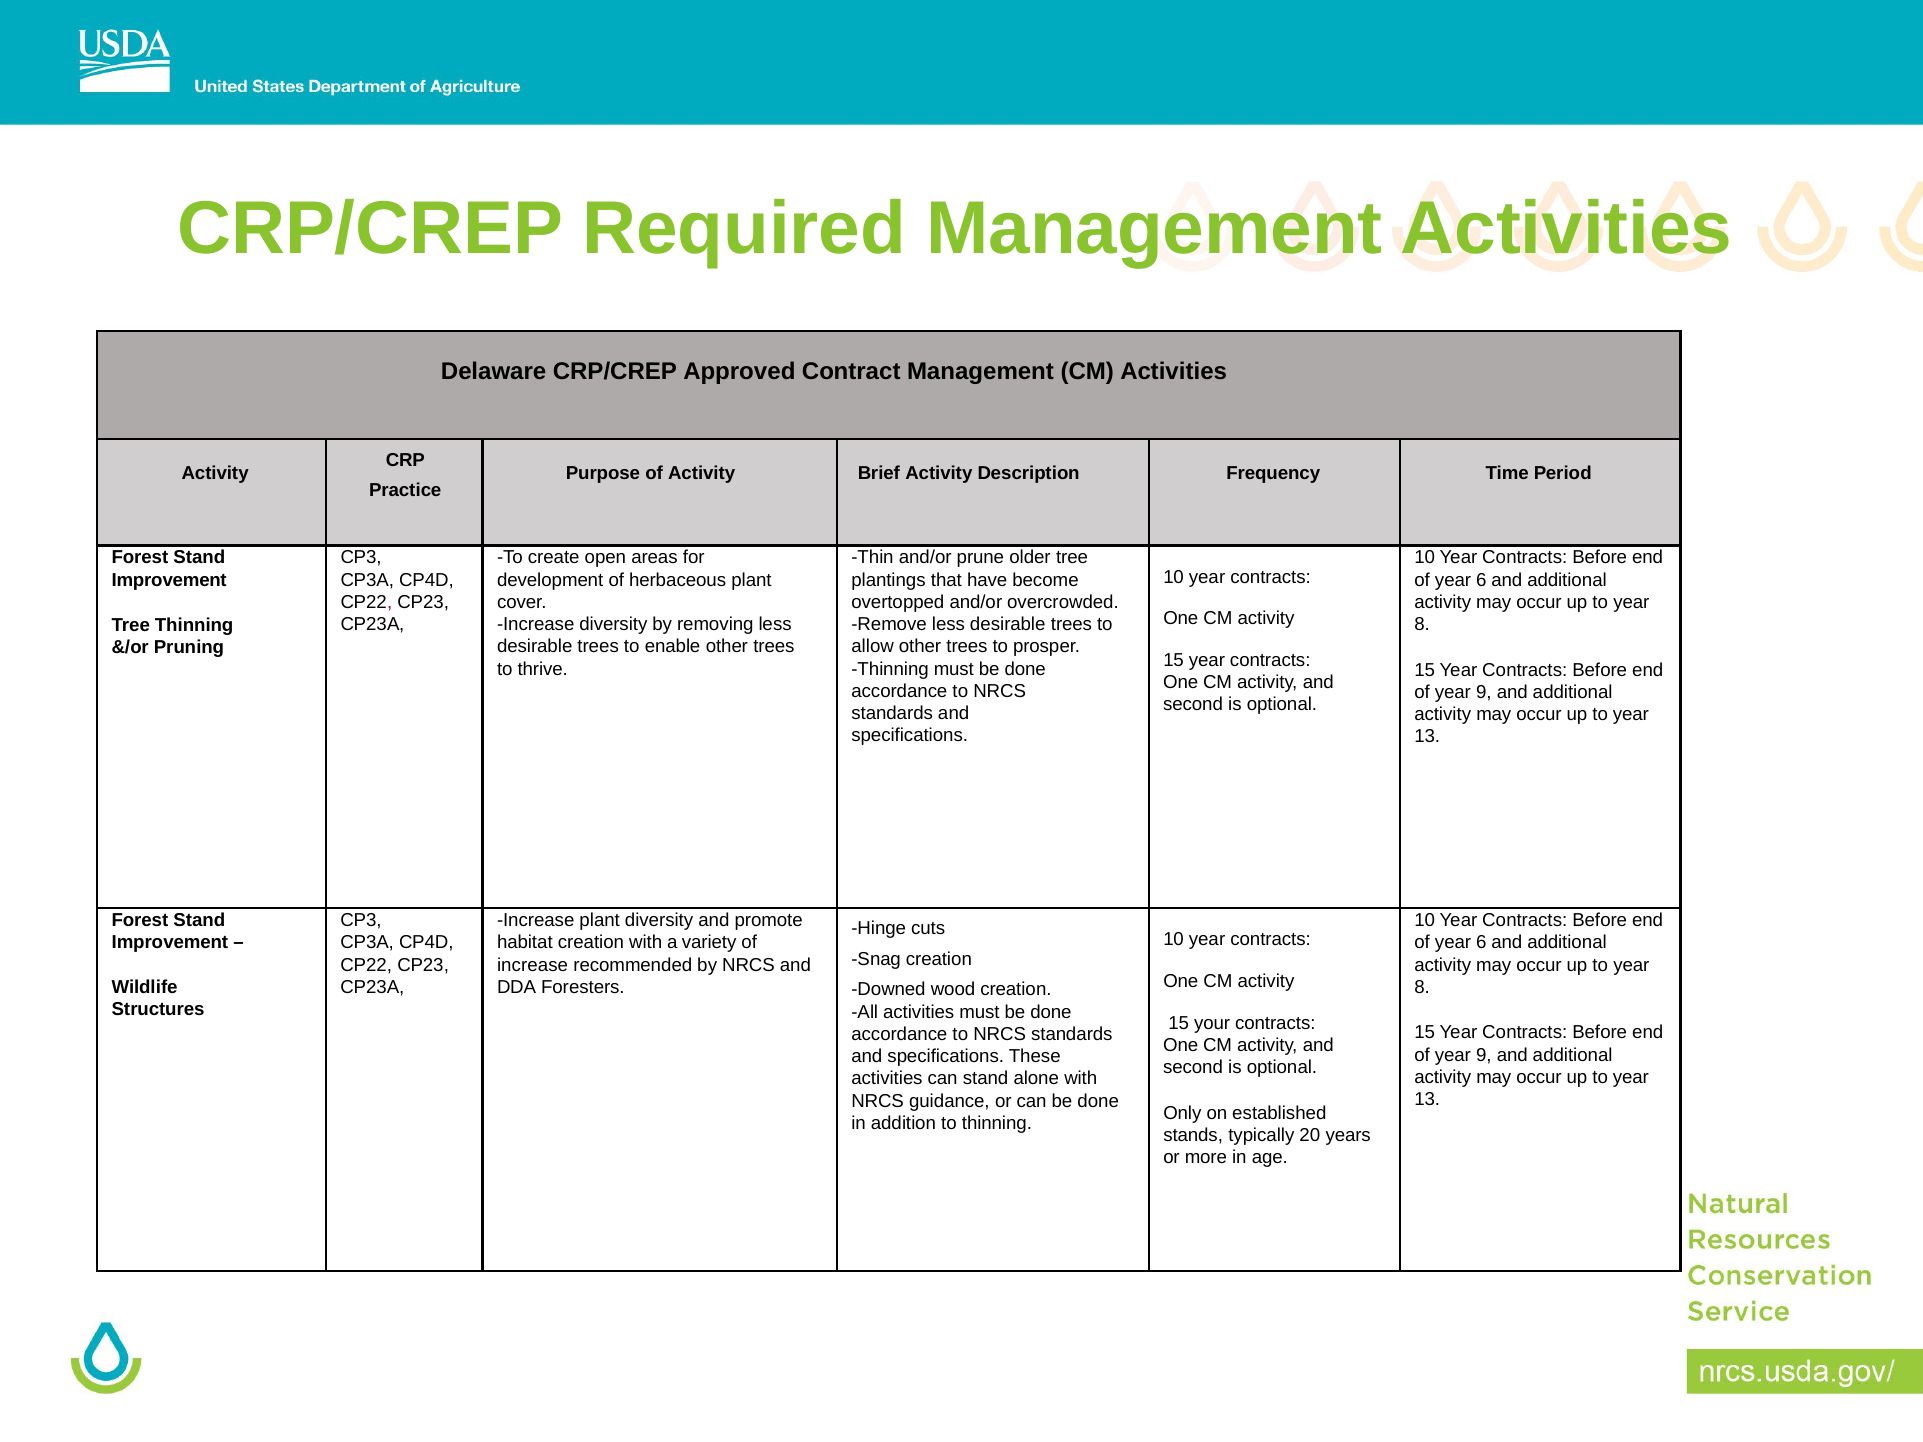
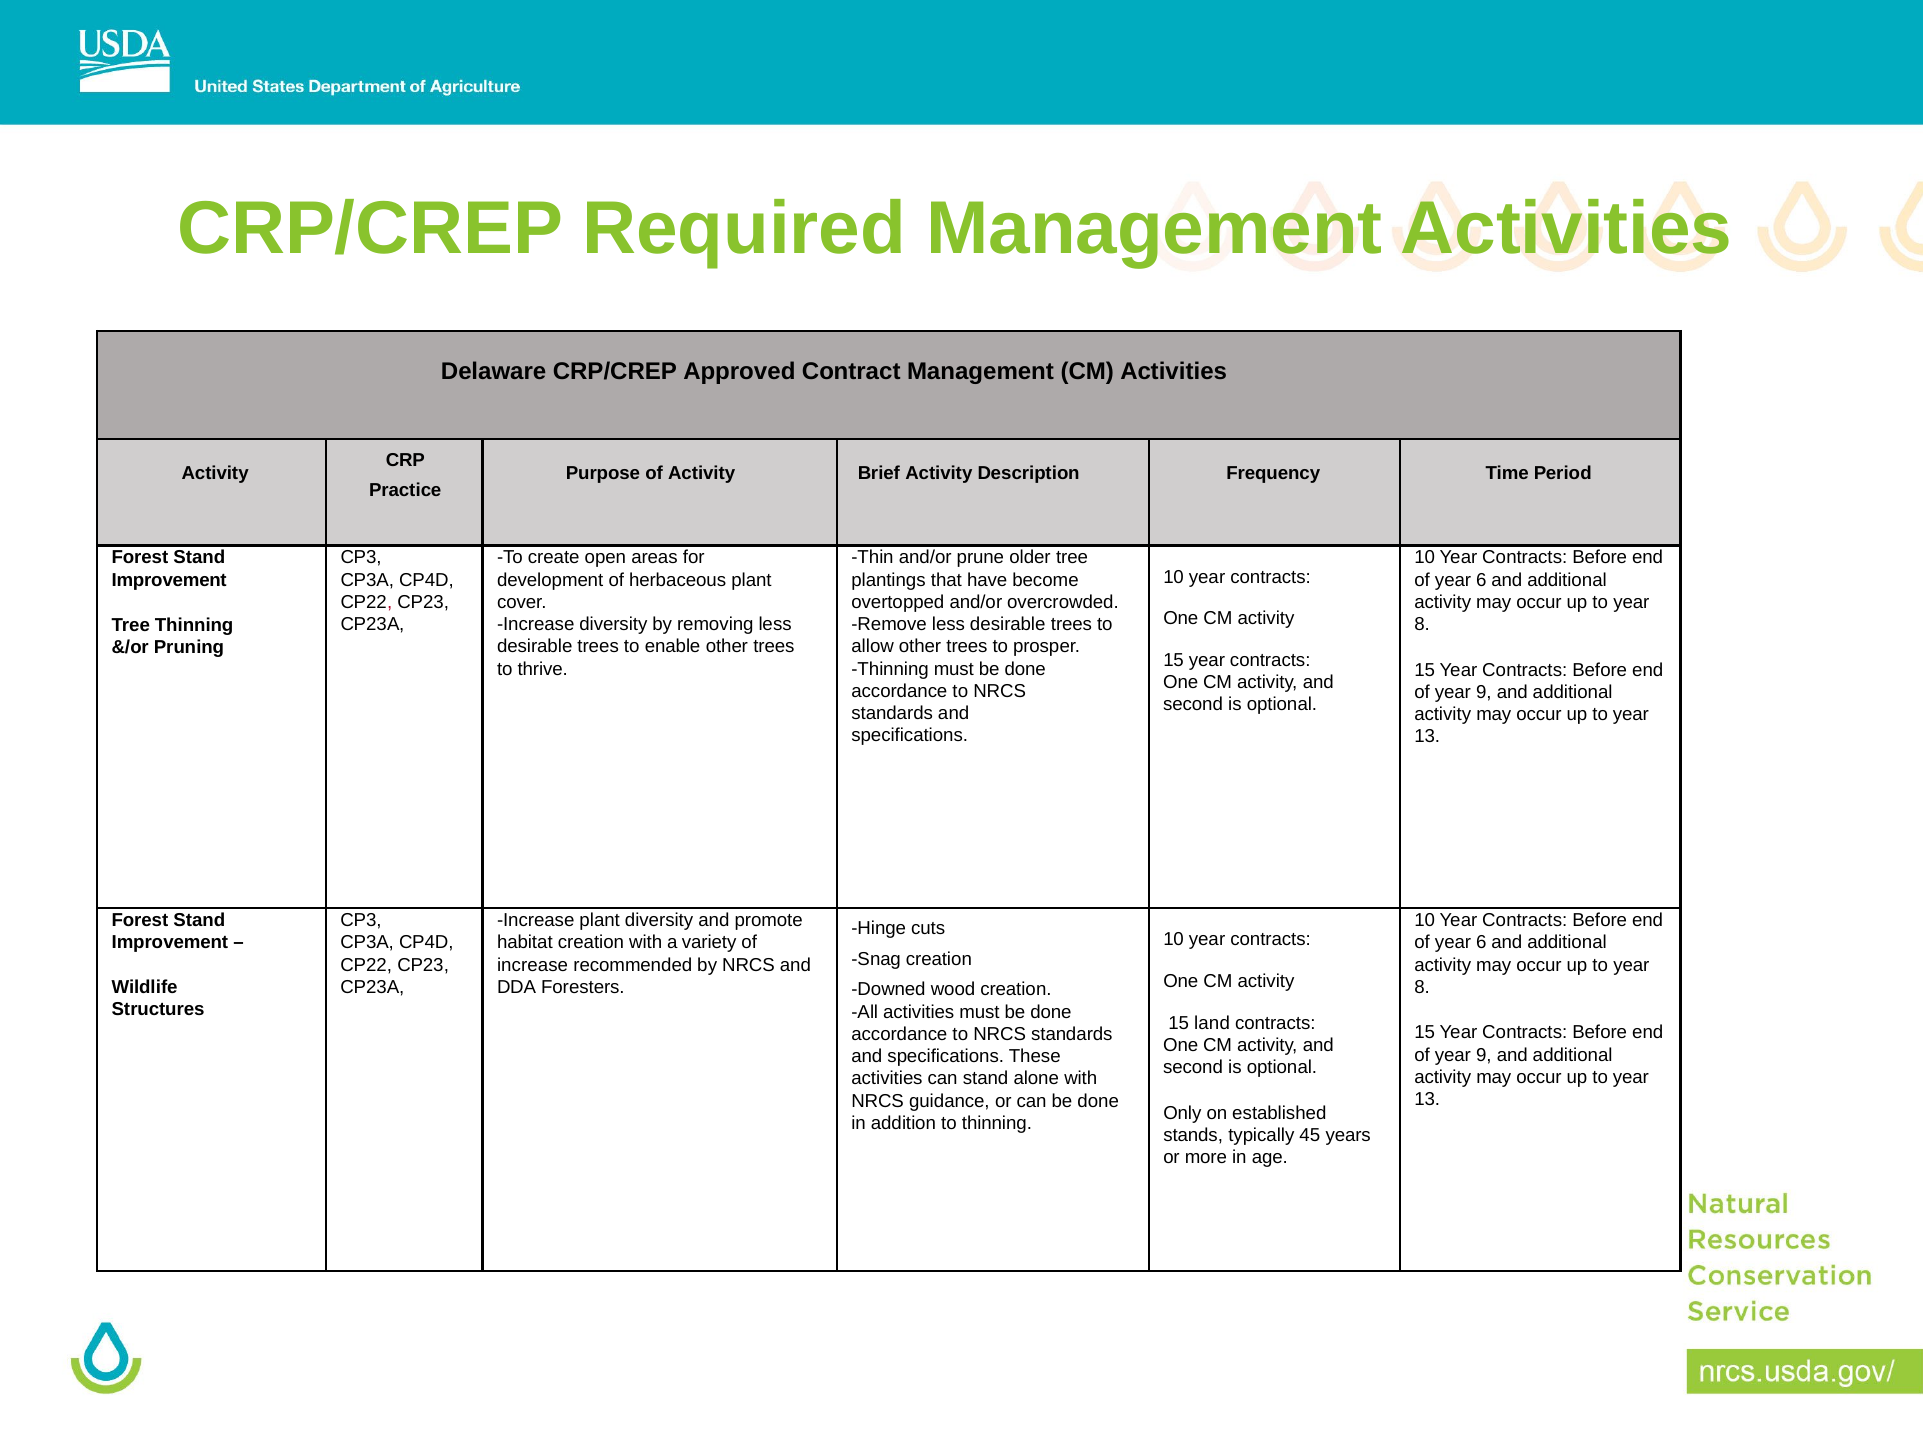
your: your -> land (1212, 1023)
20: 20 -> 45 (1310, 1136)
